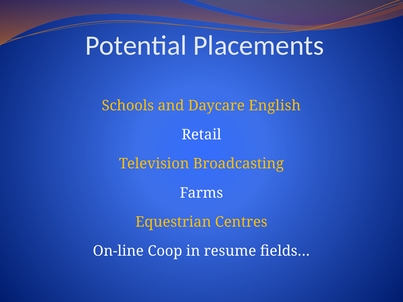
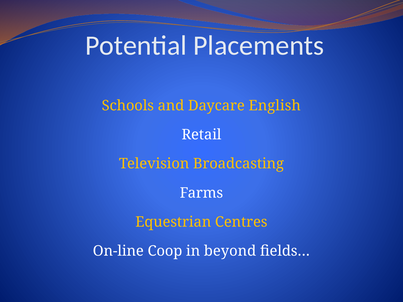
resume: resume -> beyond (230, 251)
